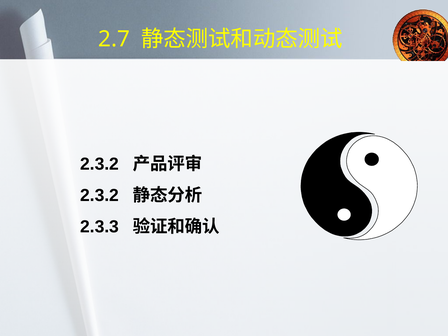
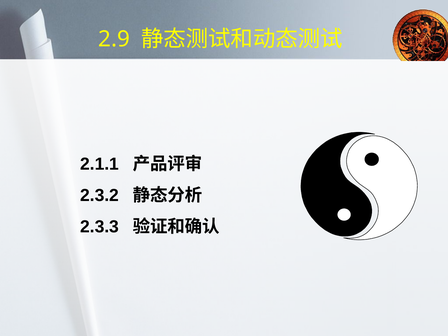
2.7: 2.7 -> 2.9 (114, 39)
2.3.2: 2.3.2 -> 2.1.1 (100, 164)
